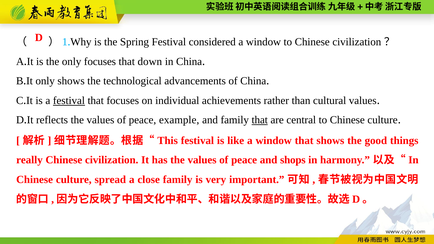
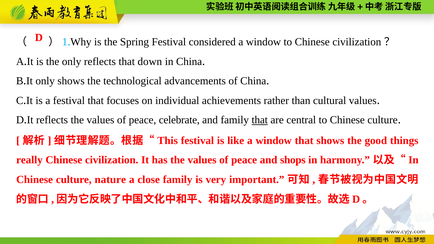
only focuses: focuses -> reflects (100, 62)
festival underline: present -> none (69, 101)
example: example -> celebrate (179, 120)
spread: spread -> nature (110, 180)
